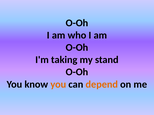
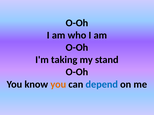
depend colour: orange -> blue (102, 85)
